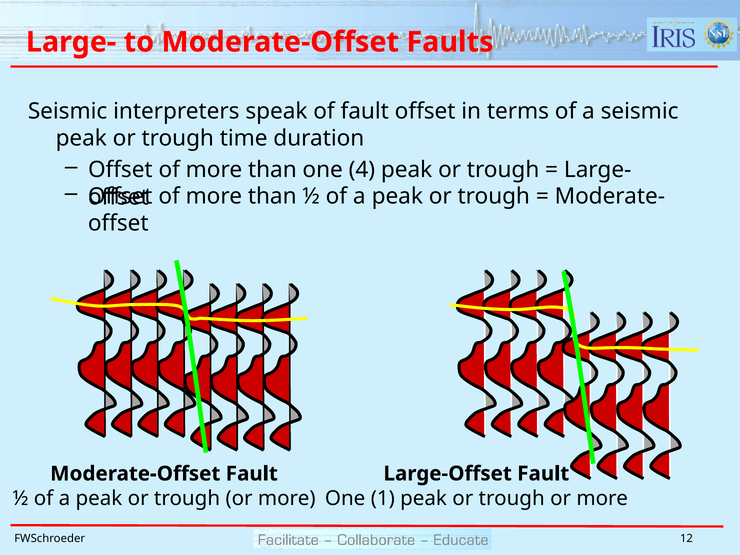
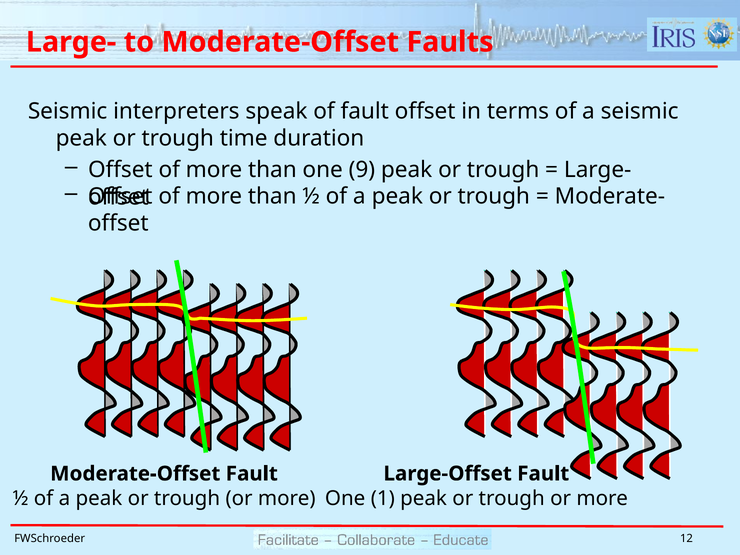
4: 4 -> 9 (362, 170)
